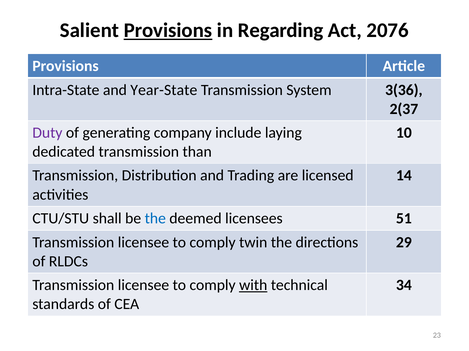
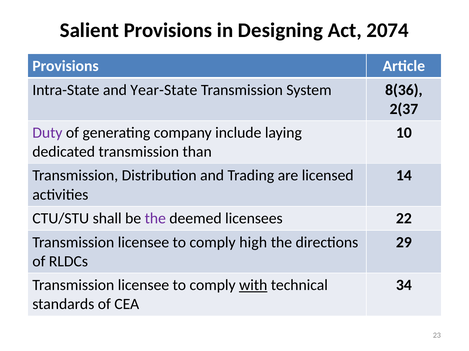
Provisions underline: present -> none (168, 30)
Regarding: Regarding -> Designing (280, 30)
2076: 2076 -> 2074 (388, 30)
3(36: 3(36 -> 8(36 (404, 90)
the colour: blue -> purple (155, 219)
51: 51 -> 22 (404, 219)
twin: twin -> high (253, 243)
